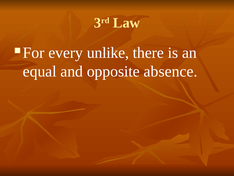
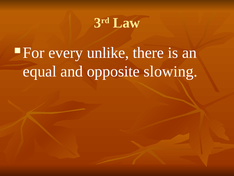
absence: absence -> slowing (171, 71)
